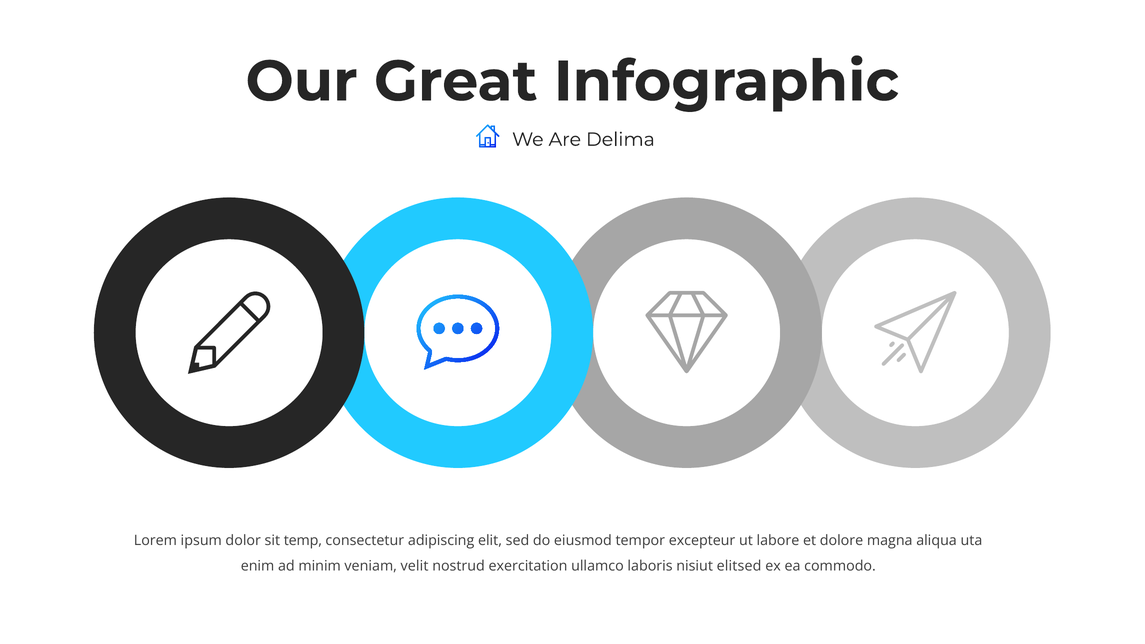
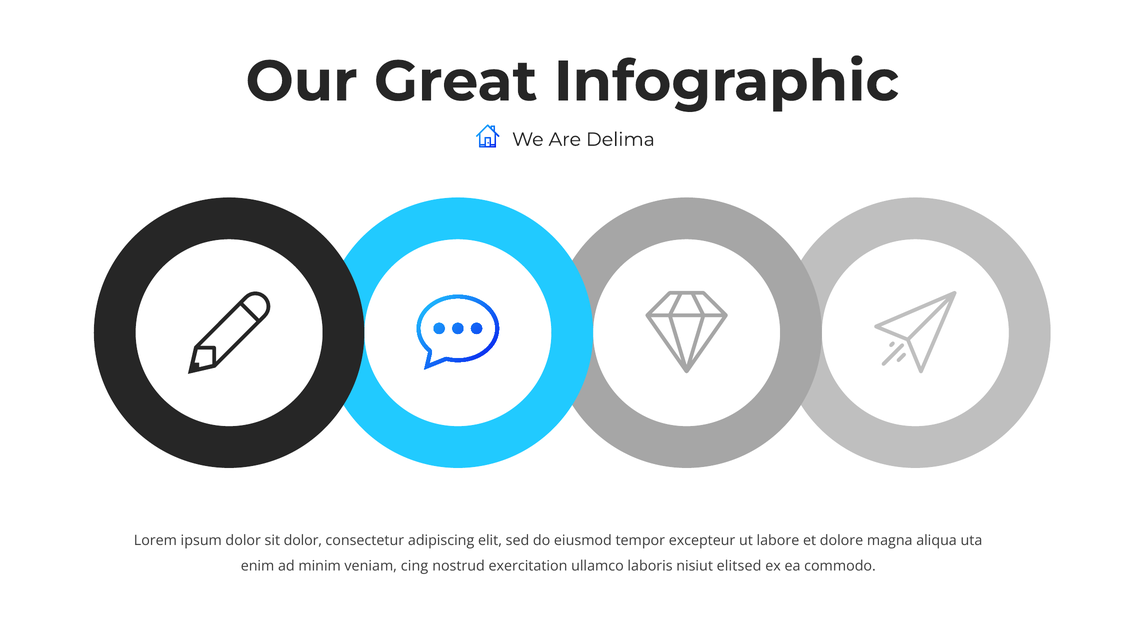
sit temp: temp -> dolor (303, 540)
velit: velit -> cing (415, 566)
